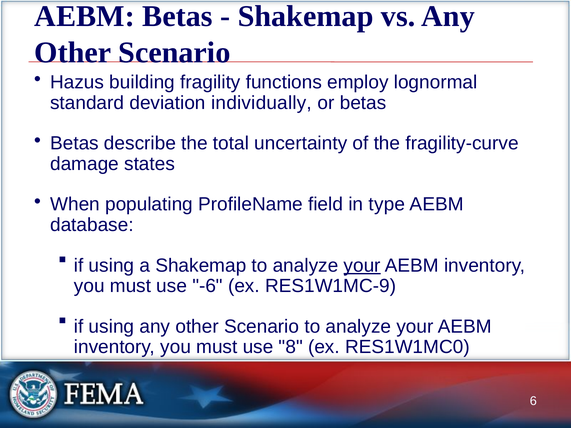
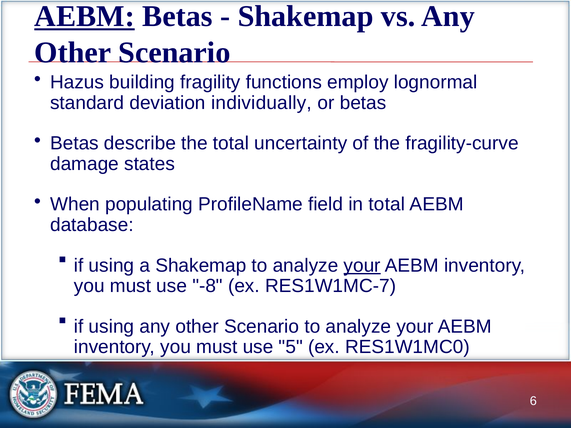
AEBM underline: none -> present (85, 16)
in type: type -> total (387, 204)
-6: -6 -> -8 (208, 286)
RES1W1MC-9: RES1W1MC-9 -> RES1W1MC-7 (331, 286)
8: 8 -> 5 (291, 347)
